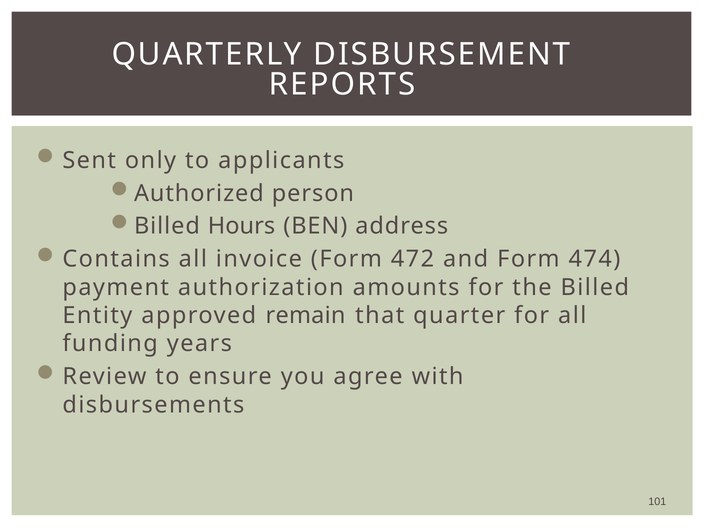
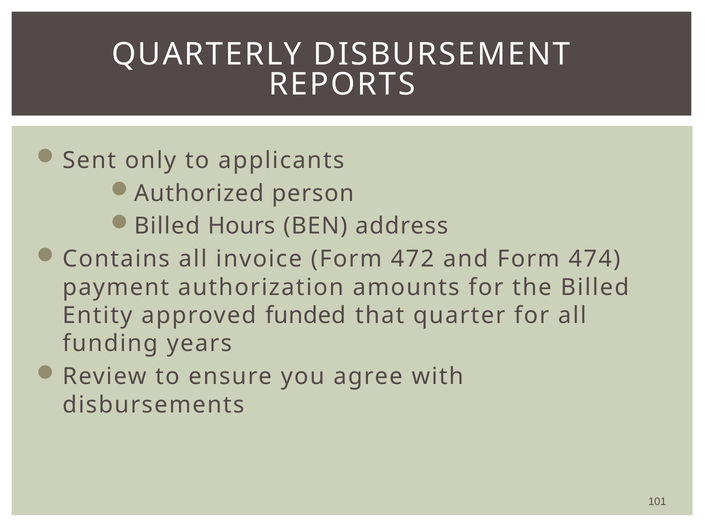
remain: remain -> funded (306, 315)
